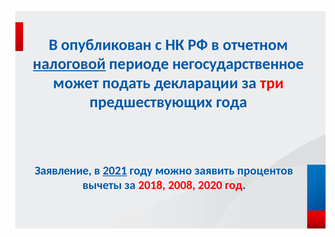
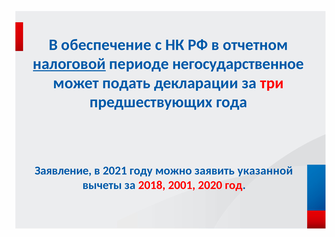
опубликован: опубликован -> обеспечение (106, 45)
2021 underline: present -> none (115, 171)
процентов: процентов -> указанной (265, 171)
2008: 2008 -> 2001 (182, 185)
